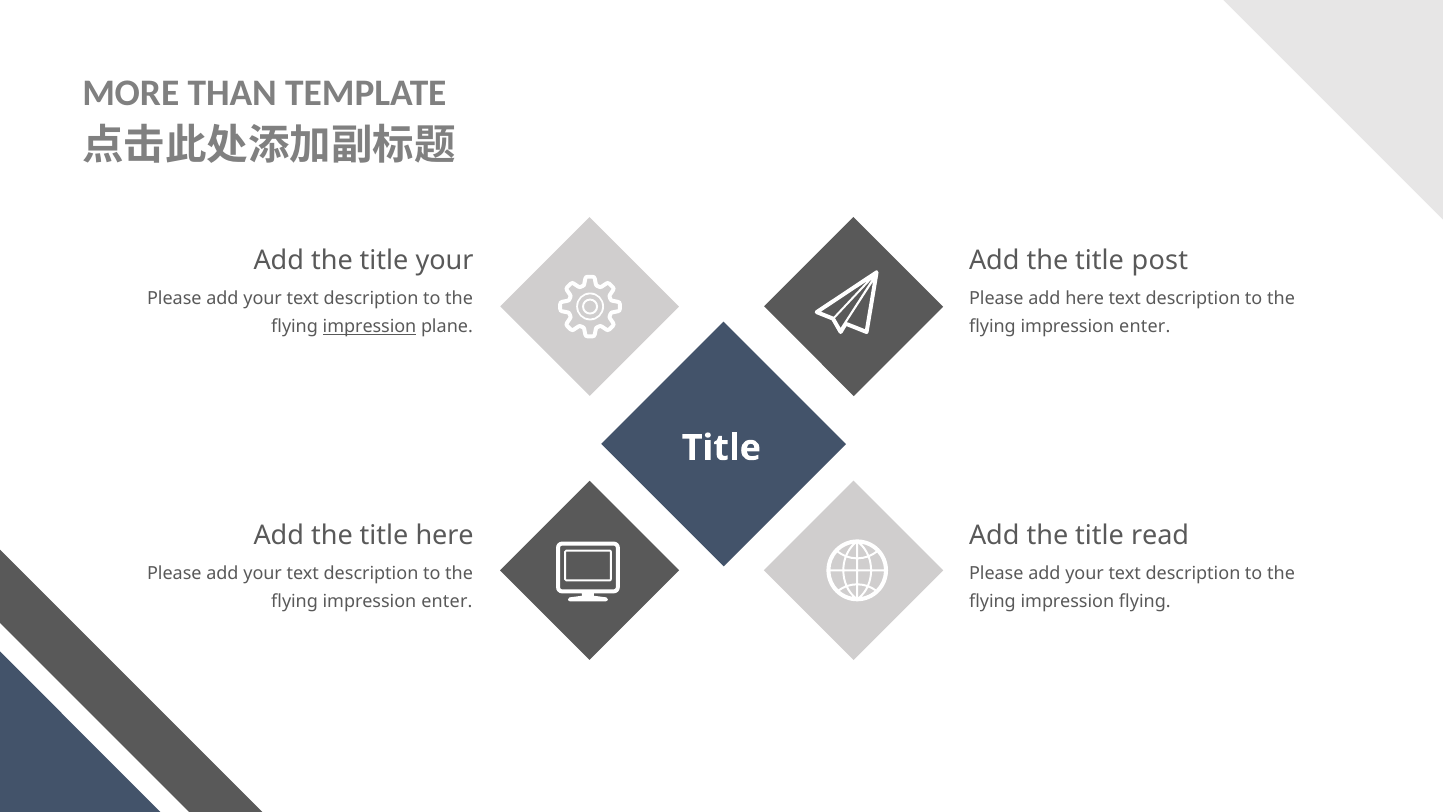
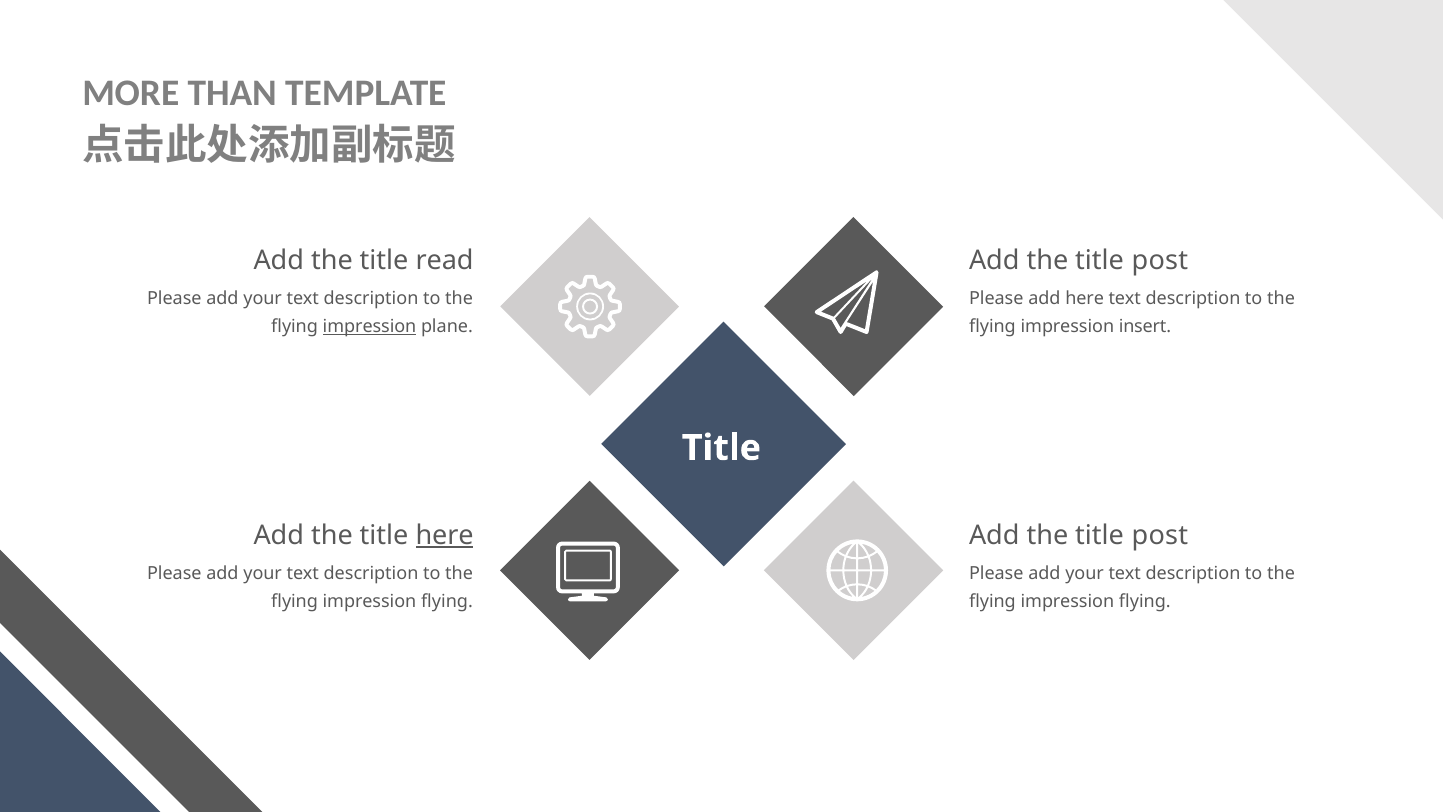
title your: your -> read (445, 260)
enter: enter -> insert (1145, 327)
here underline: none -> present (445, 535)
read: read -> post (1160, 535)
enter: enter -> flying (447, 601)
